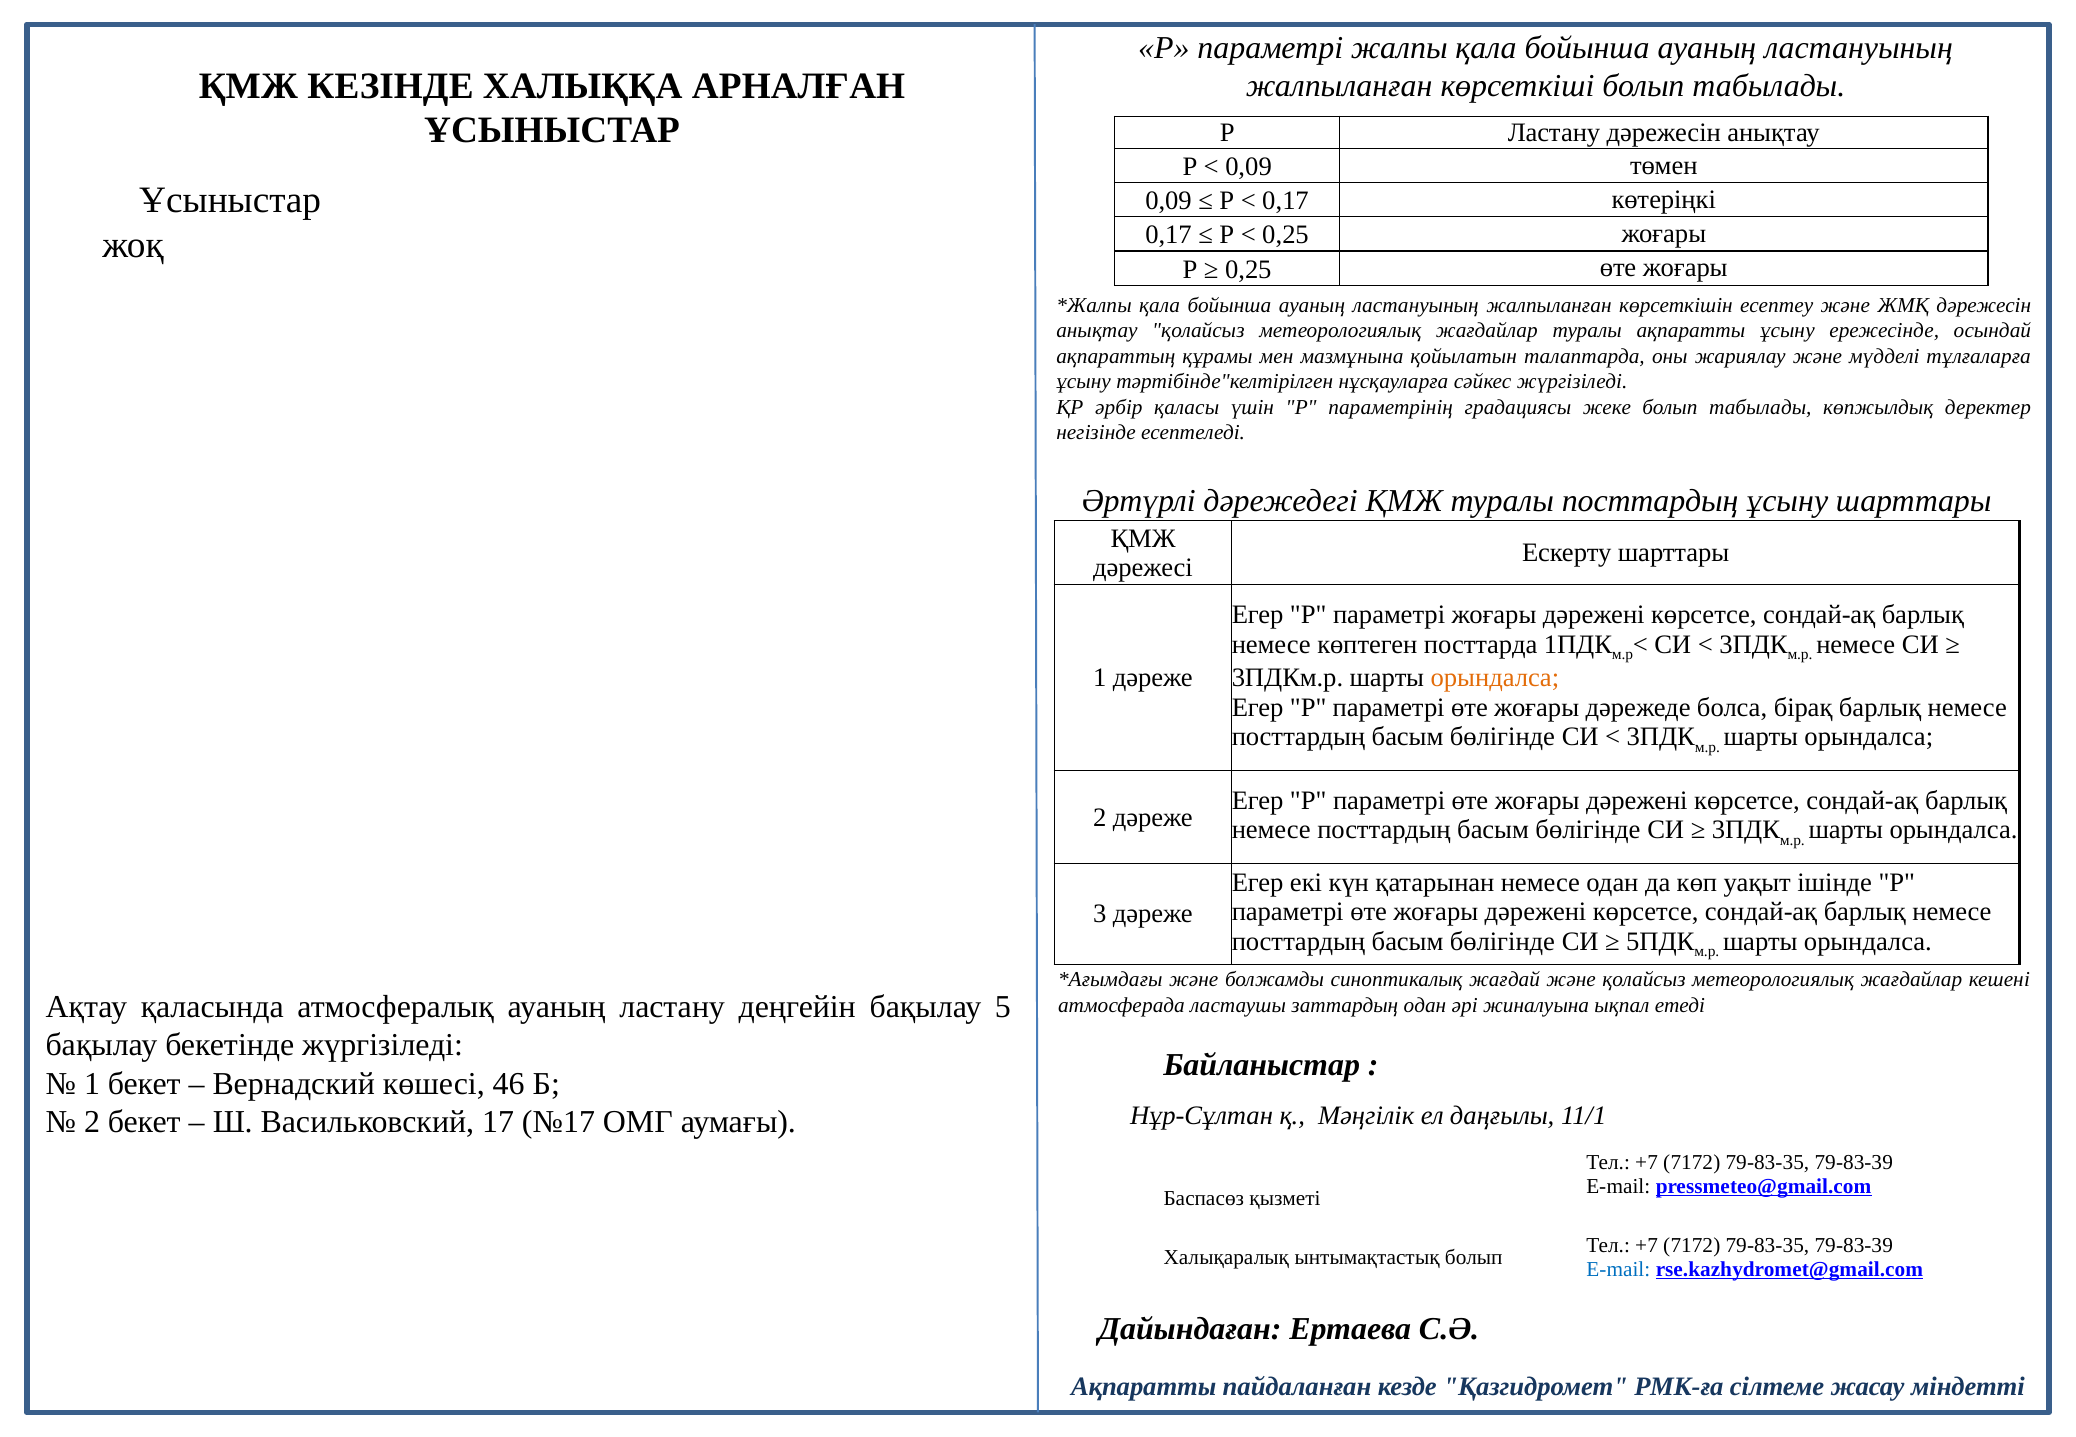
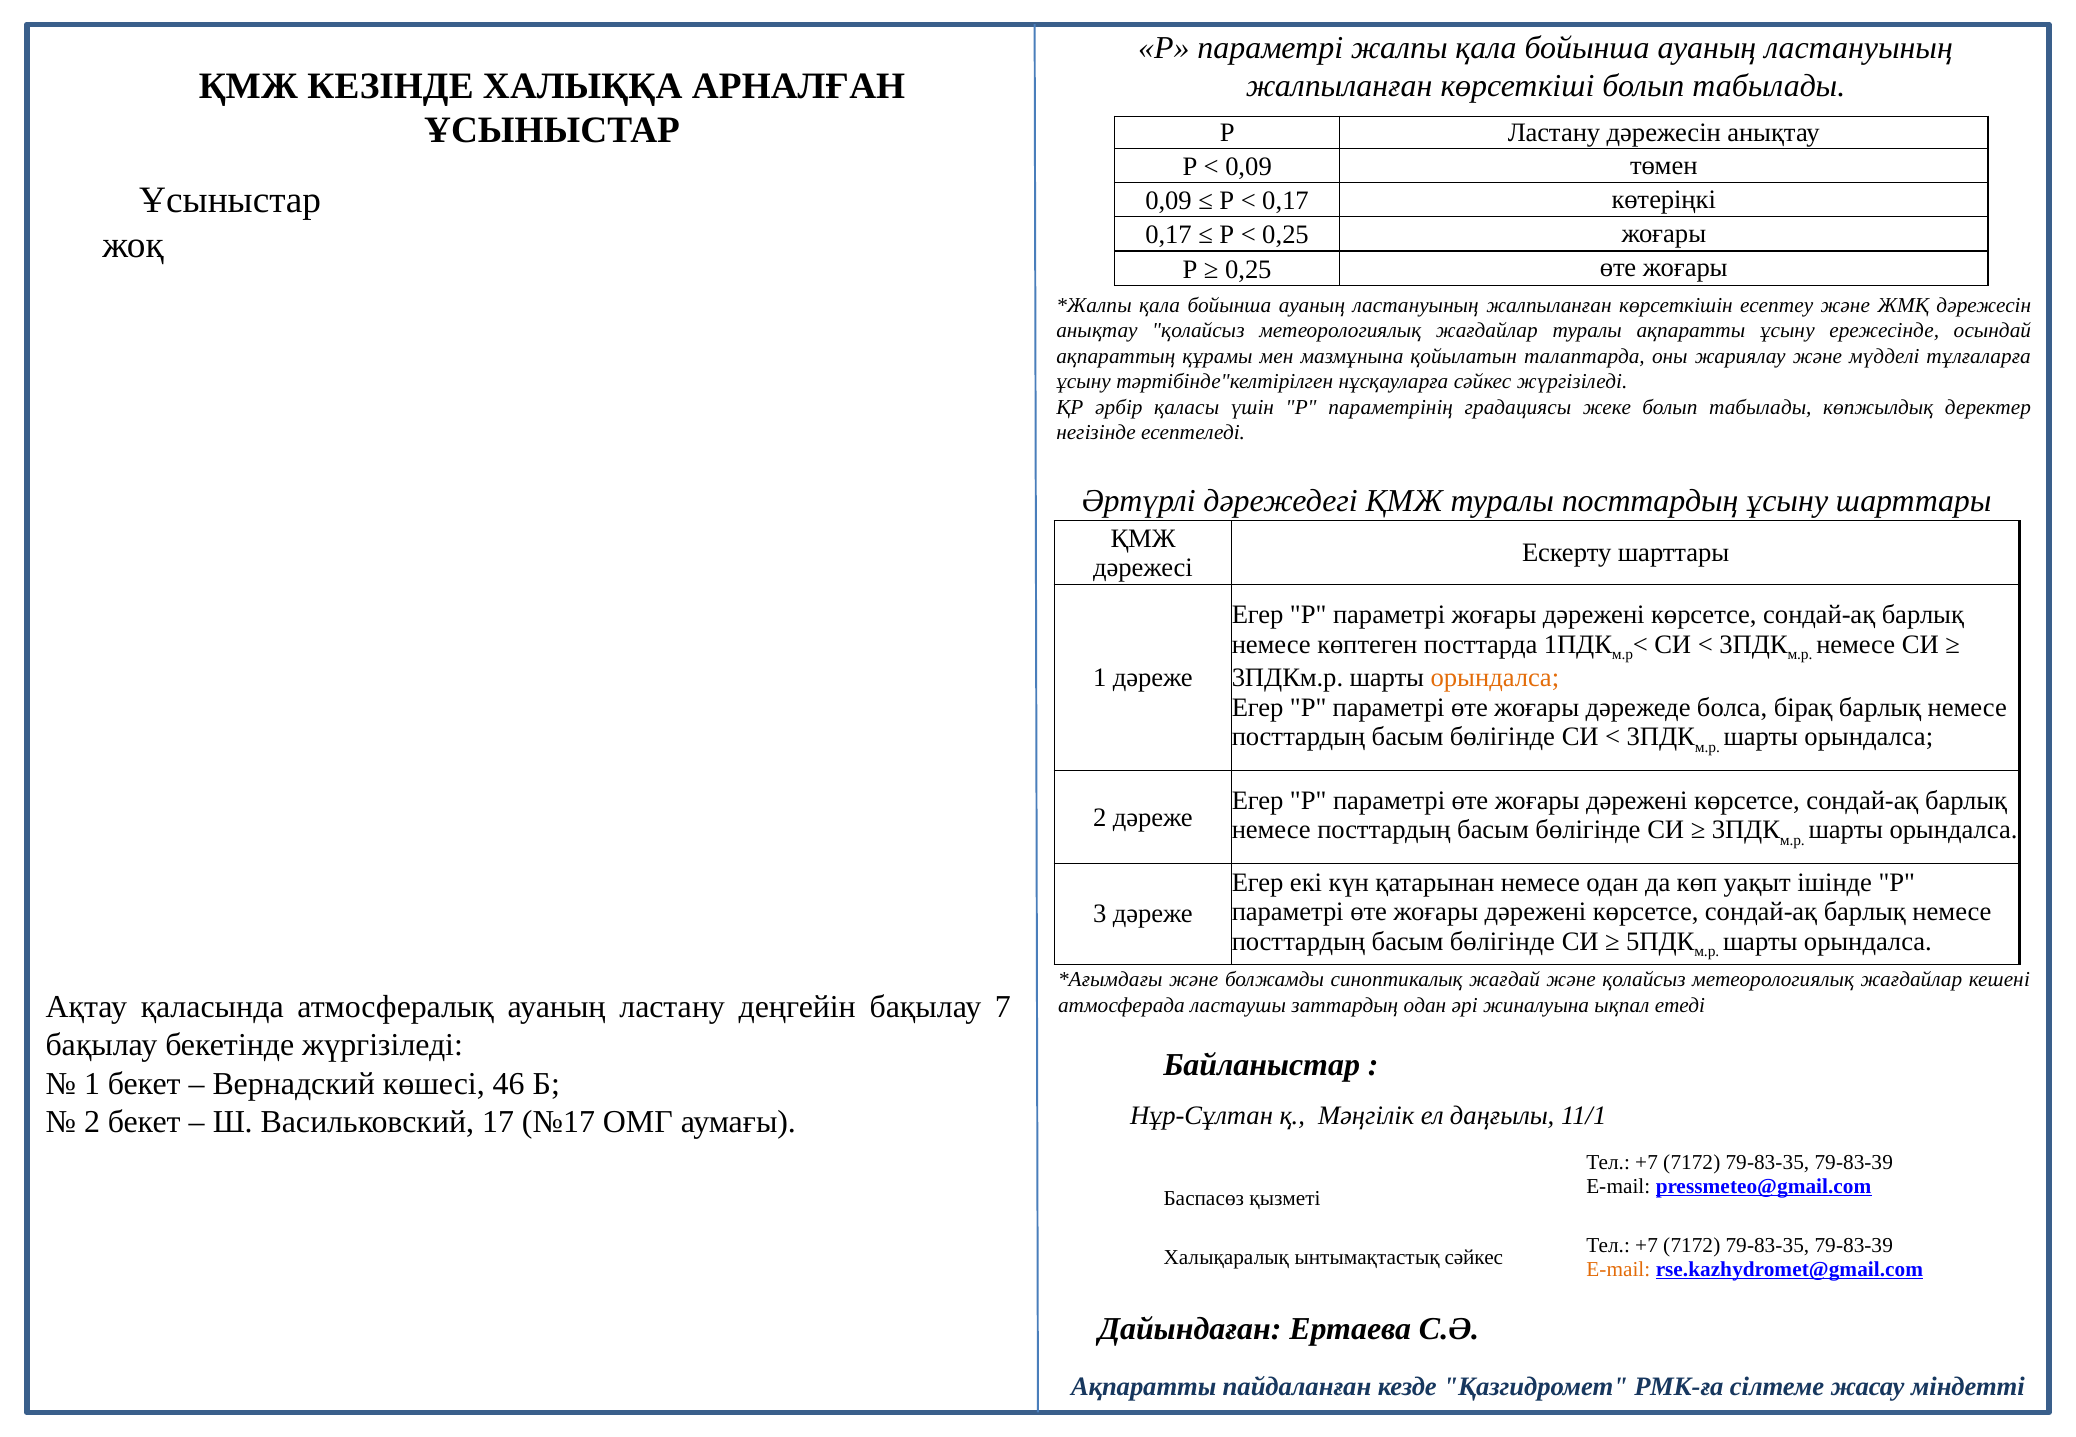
5: 5 -> 7 (1003, 1007)
ынтымақтастық болып: болып -> сәйкес (1474, 1258)
E-mail colour: blue -> orange (1618, 1269)
